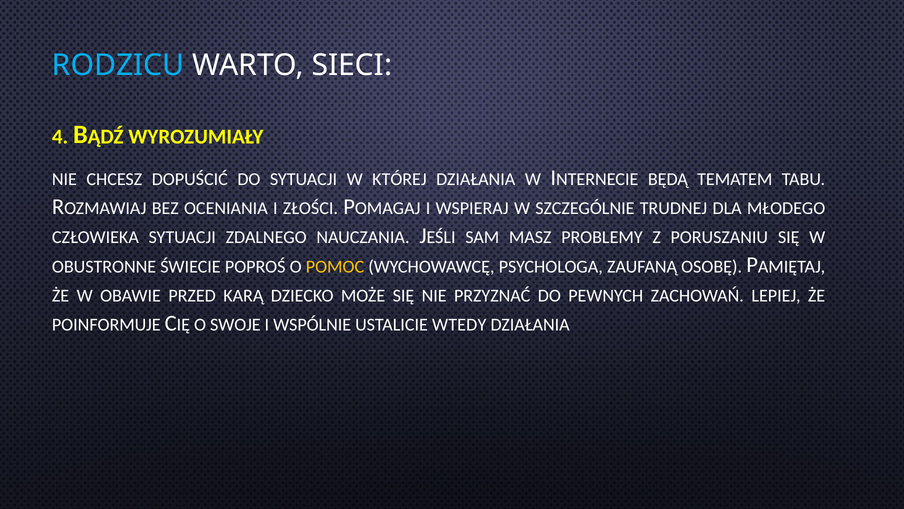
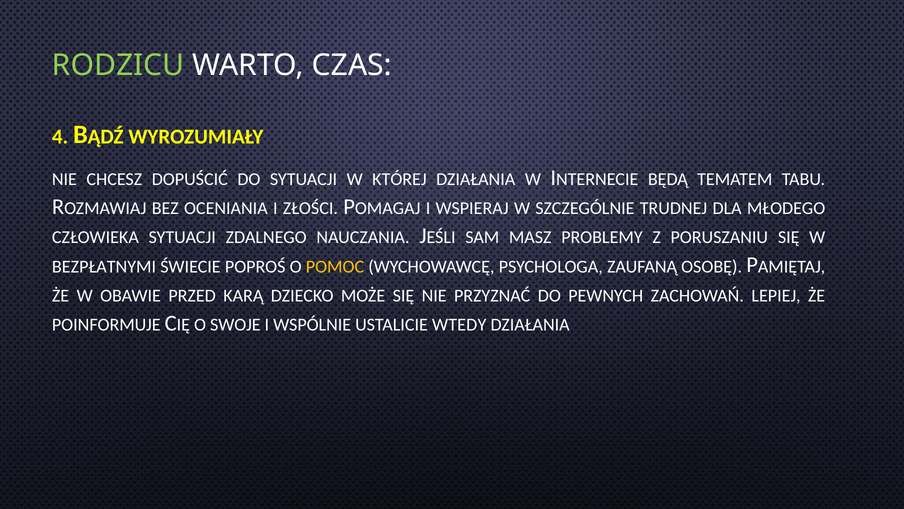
RODZICU colour: light blue -> light green (118, 65)
SIECI: SIECI -> CZAS (352, 65)
OBUSTRONNE: OBUSTRONNE -> BEZPŁATNYMI (104, 266)
